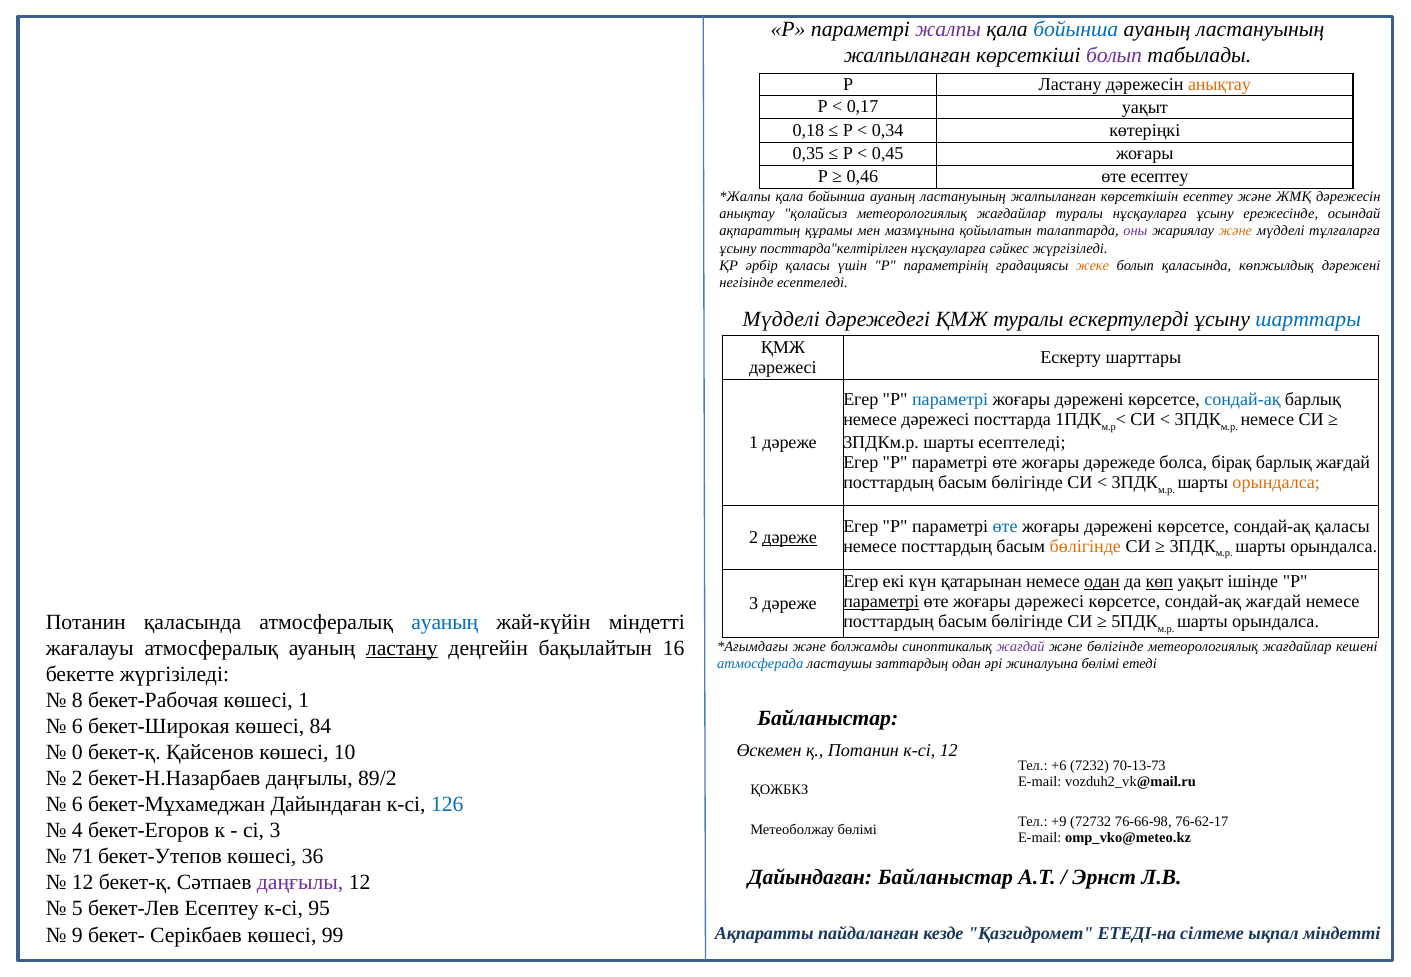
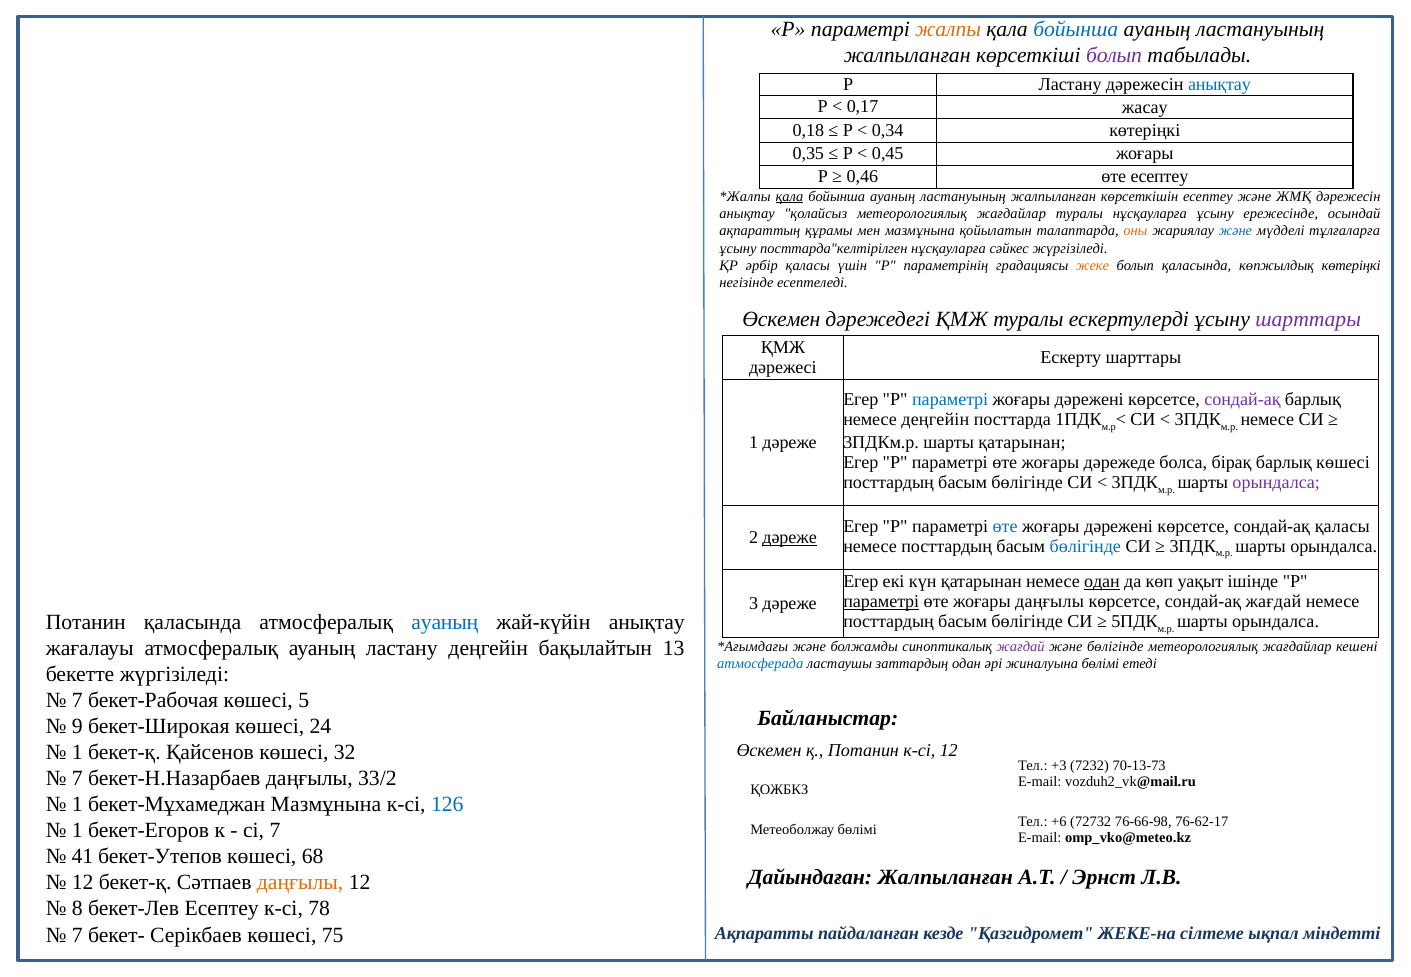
жалпы colour: purple -> orange (948, 29)
анықтау colour: orange -> blue (1219, 85)
0,17 уақыт: уақыт -> жасау (1145, 107)
қала underline: none -> present (789, 196)
оны colour: purple -> orange (1135, 231)
және colour: orange -> blue (1235, 231)
көпжылдық дәрежені: дәрежені -> көтеріңкі (1351, 266)
Мүдделі: Мүдделі -> Өскемен (781, 319)
шарттары colour: blue -> purple (1308, 319)
сондай-ақ colour: blue -> purple (1242, 400)
немесе дәрежесі: дәрежесі -> деңгейін (935, 420)
шарты есептеледі: есептеледі -> қатарынан (1022, 443)
барлық жағдай: жағдай -> көшесі (1343, 463)
орындалса colour: orange -> purple (1276, 483)
бөлігінде colour: orange -> blue (1085, 546)
көп underline: present -> none (1159, 582)
жоғары дәрежесі: дәрежесі -> даңғылы (1050, 602)
жай-күйін міндетті: міндетті -> анықтау (647, 622)
ластану underline: present -> none (402, 648)
16: 16 -> 13 (674, 648)
8: 8 -> 7 (77, 700)
көшесі 1: 1 -> 5 (304, 700)
6: 6 -> 9 (77, 726)
84: 84 -> 24 (320, 726)
0: 0 -> 1 (77, 752)
10: 10 -> 32 (345, 752)
+6: +6 -> +3 (1059, 765)
2: 2 -> 7 (77, 778)
89/2: 89/2 -> 33/2 (377, 778)
6: 6 -> 1 (77, 804)
бекет-Мұхамеджан Дайындаған: Дайындаған -> Мазмұнына (326, 804)
+9: +9 -> +6 (1059, 822)
4: 4 -> 1 (77, 831)
сі 3: 3 -> 7 (275, 831)
71: 71 -> 41 (82, 857)
36: 36 -> 68 (313, 857)
Дайындаған Байланыстар: Байланыстар -> Жалпыланған (945, 877)
даңғылы colour: purple -> orange (300, 883)
5: 5 -> 8 (77, 909)
95: 95 -> 78 (319, 909)
9: 9 -> 7 (77, 935)
99: 99 -> 75 (333, 935)
ЕТЕДІ-на: ЕТЕДІ-на -> ЖЕКЕ-на (1137, 934)
